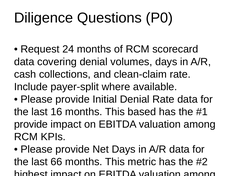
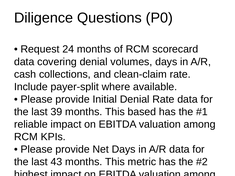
16: 16 -> 39 (56, 112)
provide: provide -> reliable (31, 124)
66: 66 -> 43 (56, 162)
